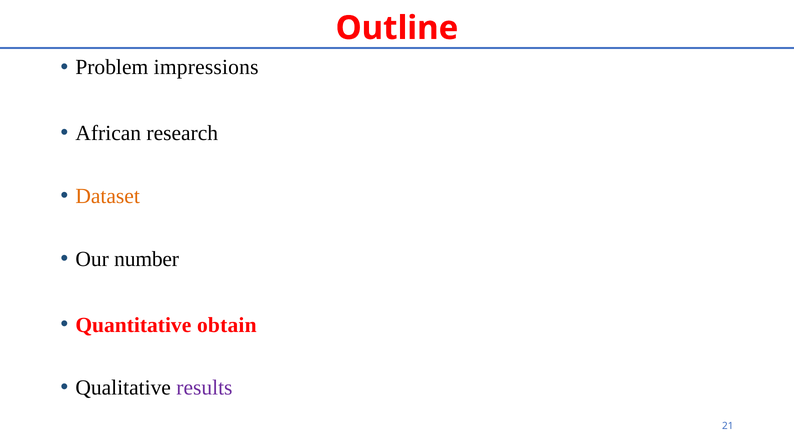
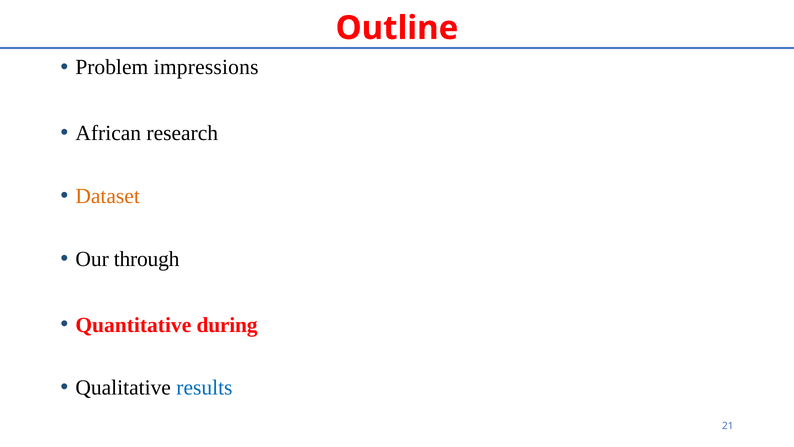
number: number -> through (147, 259)
obtain: obtain -> during (227, 325)
results colour: purple -> blue (204, 387)
